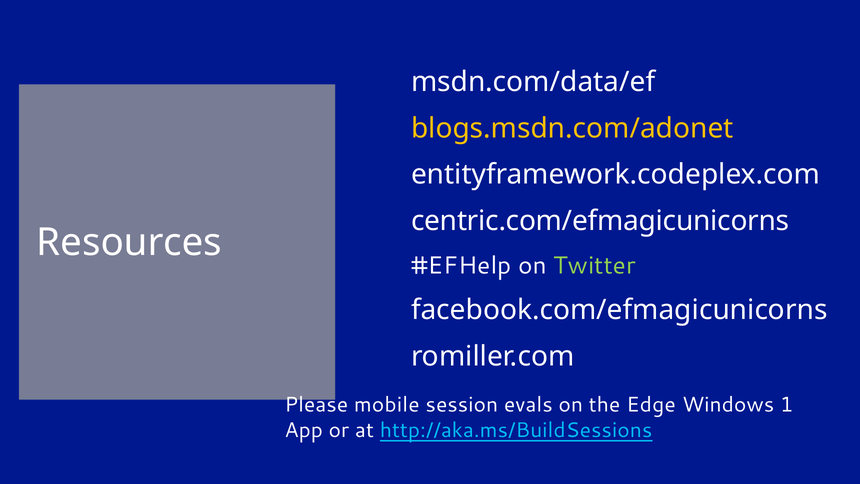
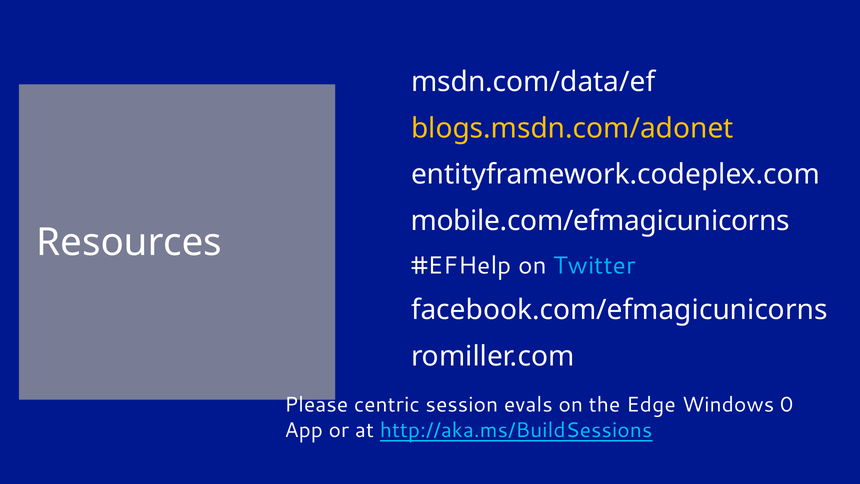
centric.com/efmagicunicorns: centric.com/efmagicunicorns -> mobile.com/efmagicunicorns (600, 221)
Twitter colour: light green -> light blue (595, 265)
mobile: mobile -> centric (387, 404)
1: 1 -> 0 (787, 404)
